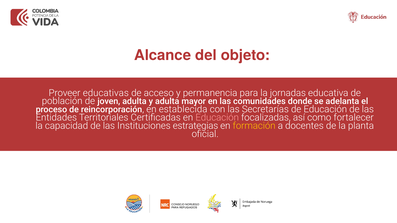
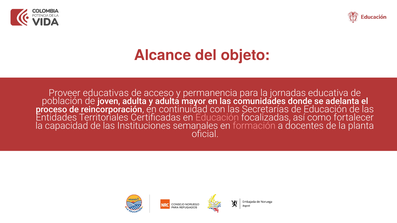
establecida: establecida -> continuidad (183, 109)
estrategias: estrategias -> semanales (195, 126)
formación colour: yellow -> pink (254, 126)
